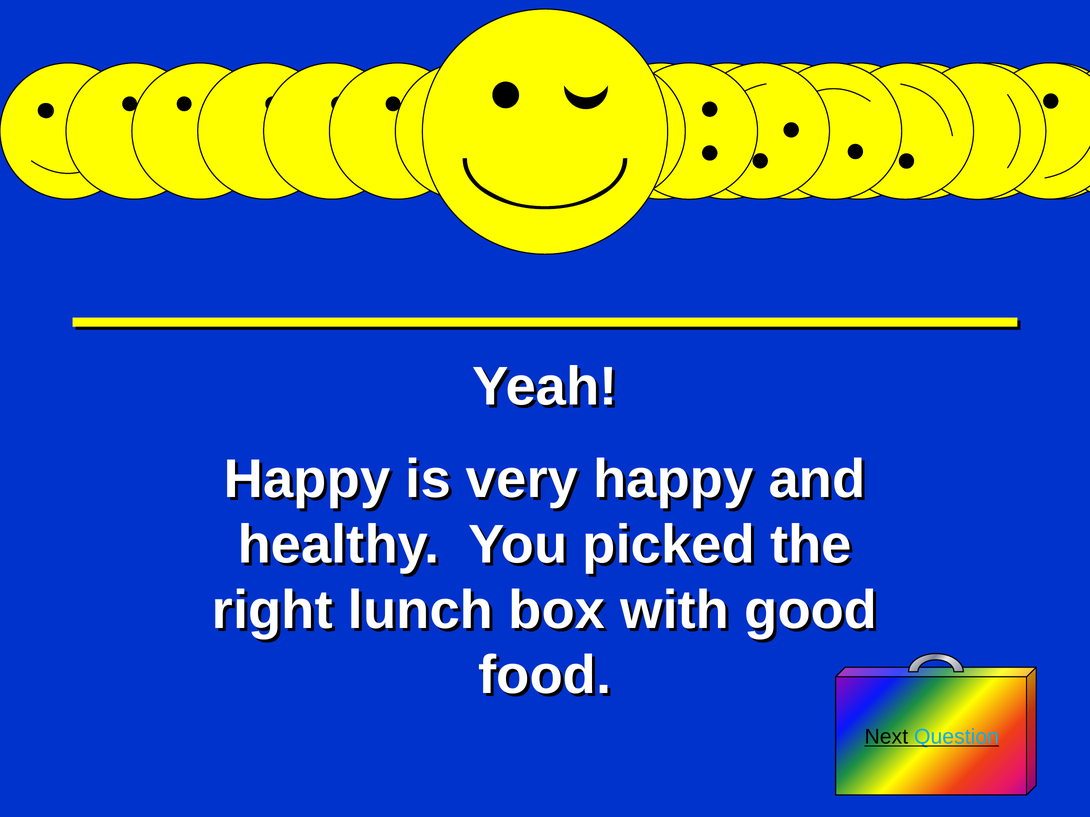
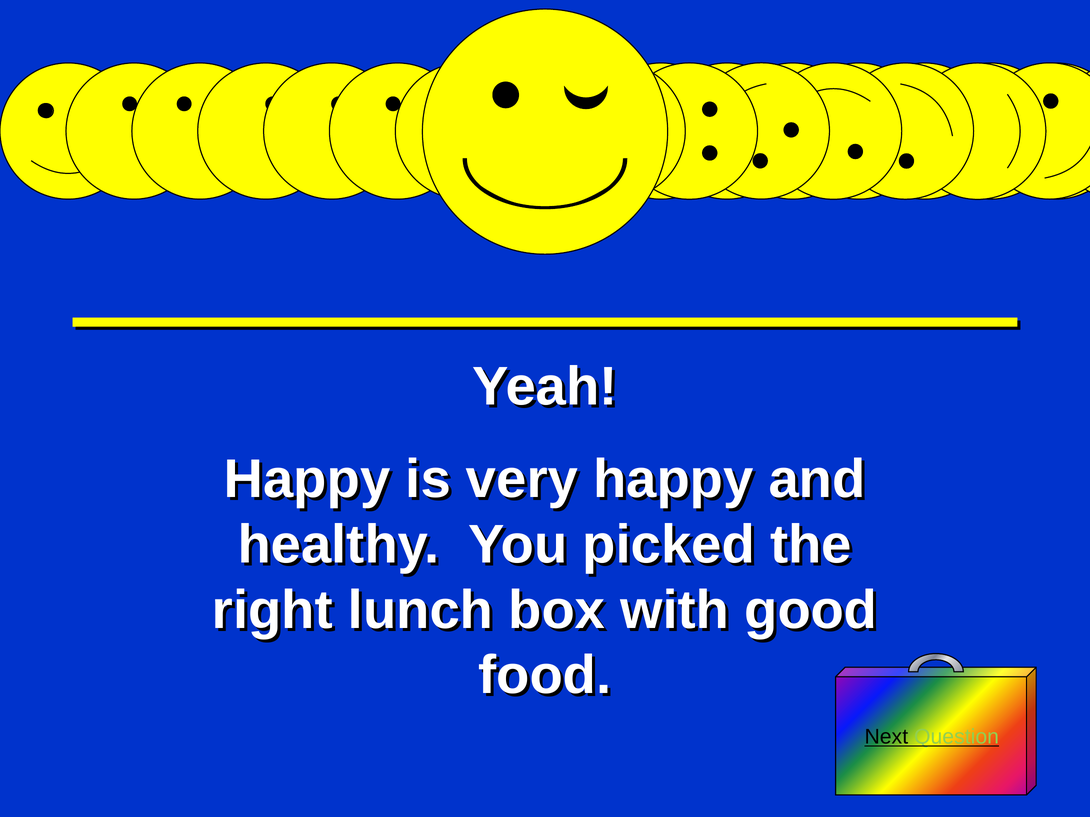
Question colour: light blue -> light green (957, 737)
